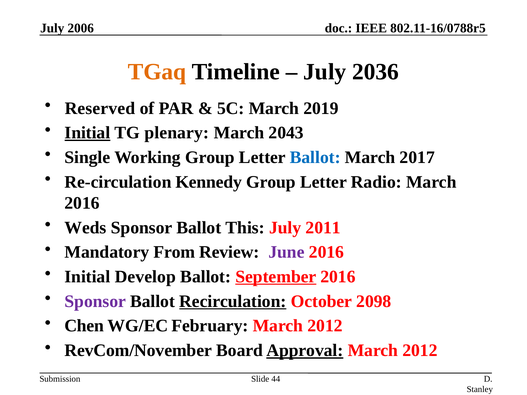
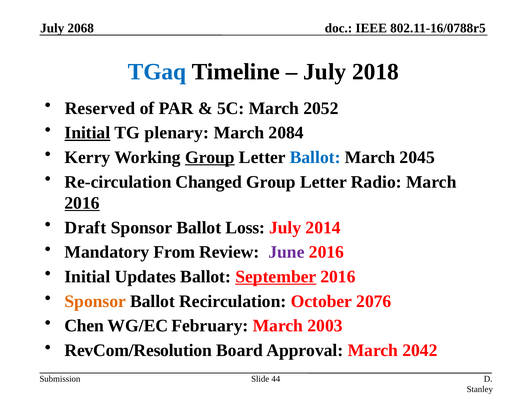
2006: 2006 -> 2068 (81, 28)
TGaq colour: orange -> blue (157, 72)
2036: 2036 -> 2018 (375, 72)
2019: 2019 -> 2052 (321, 108)
2043: 2043 -> 2084 (286, 133)
Single: Single -> Kerry (87, 157)
Group underline: none -> present (210, 157)
2017: 2017 -> 2045 (417, 157)
Kennedy: Kennedy -> Changed (209, 182)
2016 underline: none -> present (82, 203)
Weds: Weds -> Draft (85, 228)
This: This -> Loss (245, 228)
2011: 2011 -> 2014 (323, 228)
Develop: Develop -> Updates (145, 277)
Sponsor colour: purple -> orange (95, 301)
Recirculation underline: present -> none (233, 301)
2098: 2098 -> 2076 (374, 301)
2012: 2012 -> 2003 (325, 326)
RevCom/November: RevCom/November -> RevCom/Resolution (138, 351)
Approval underline: present -> none (305, 351)
2012: 2012 -> 2042 (420, 351)
